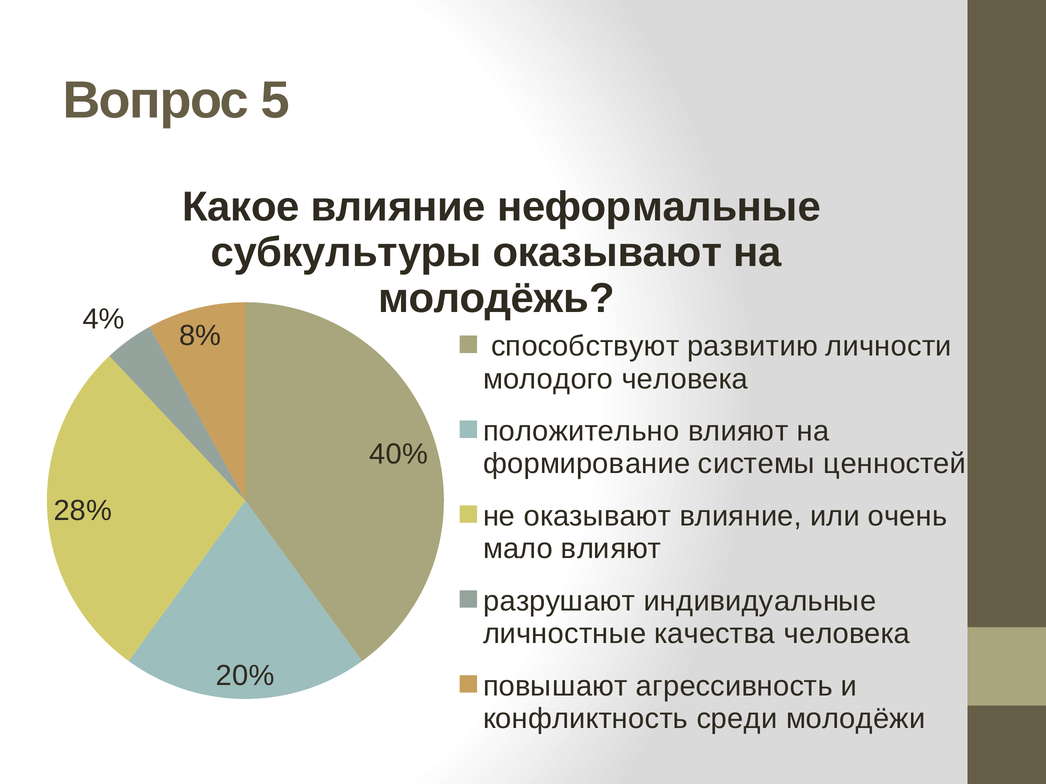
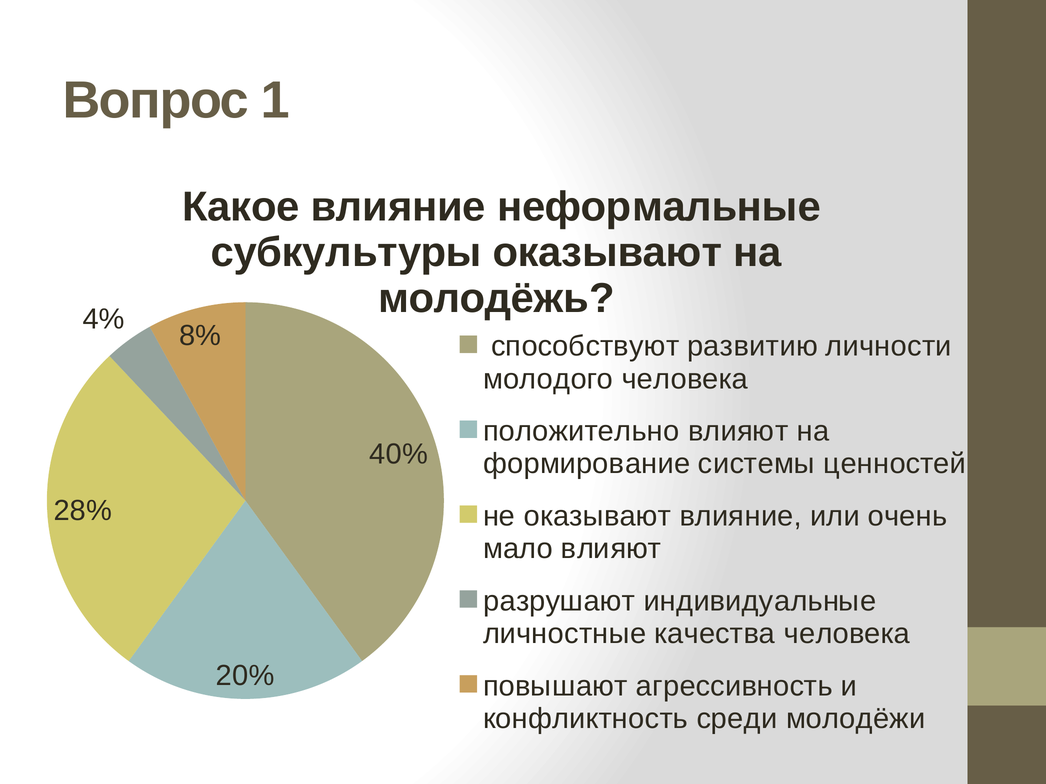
5: 5 -> 1 (275, 100)
